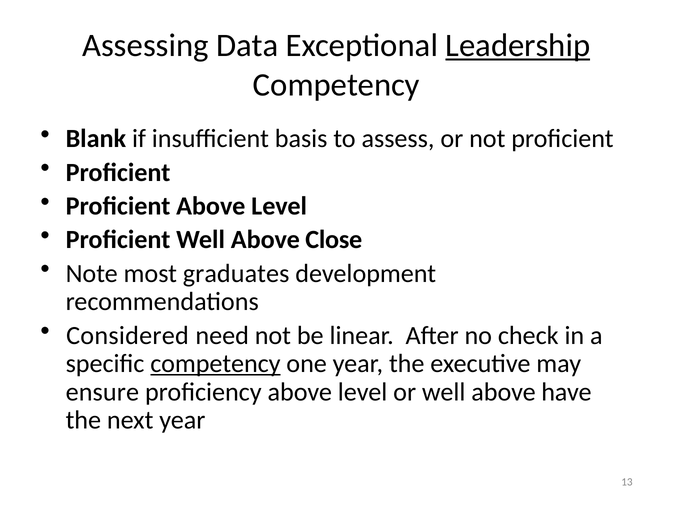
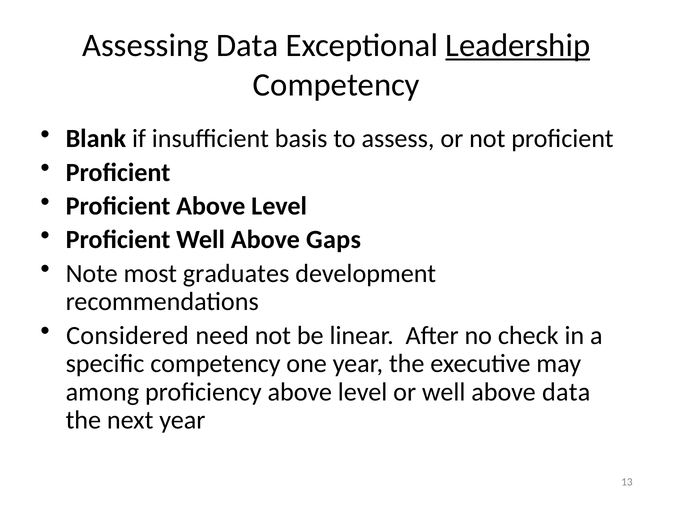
Close: Close -> Gaps (334, 240)
competency underline: present -> none (215, 363)
ensure: ensure -> among (102, 392)
above have: have -> data (566, 392)
